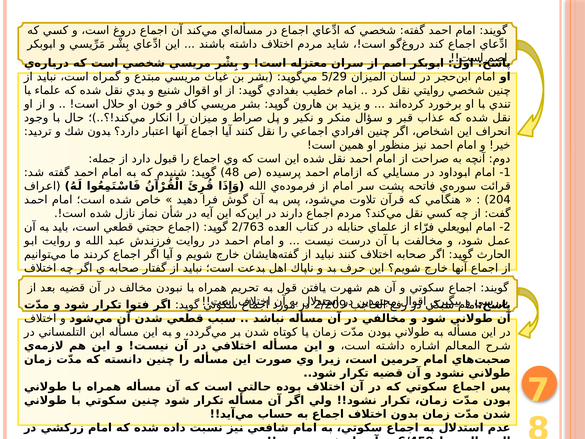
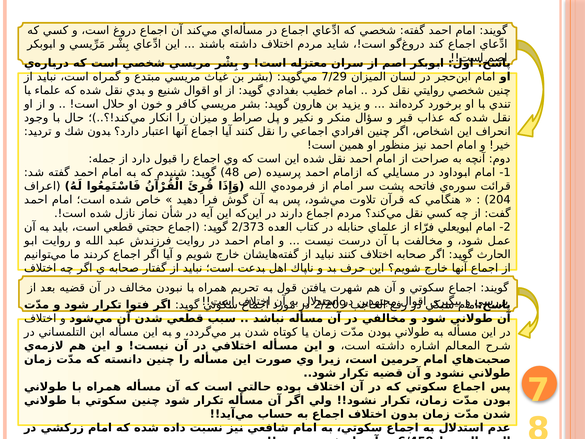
5/29: 5/29 -> 7/29 (334, 77)
2/763: 2/763 -> 2/373 (248, 227)
